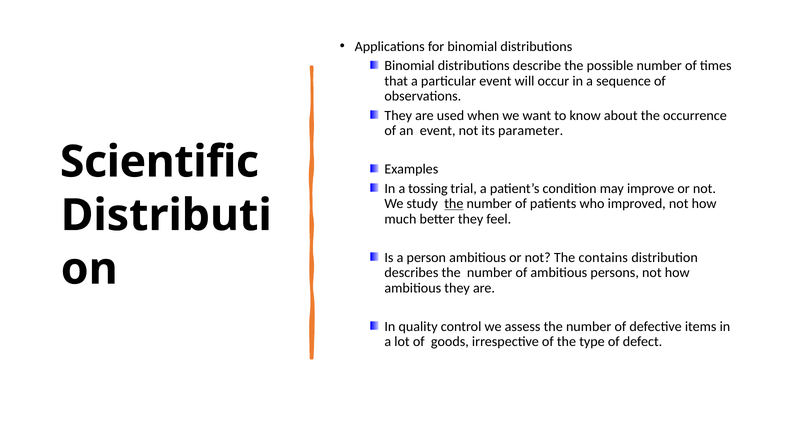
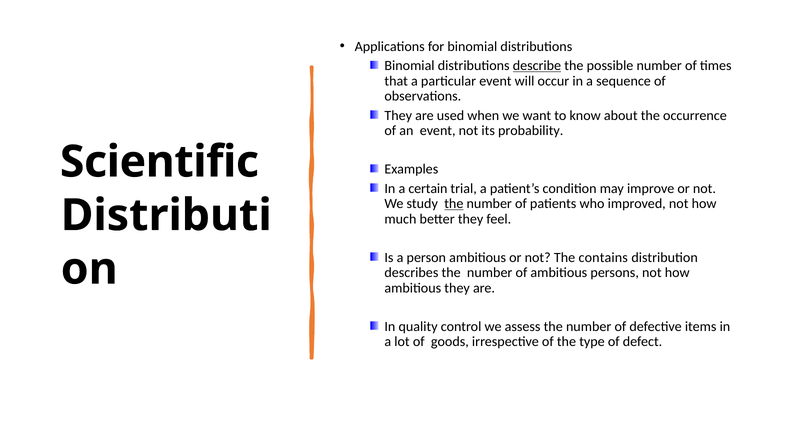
describe underline: none -> present (537, 66)
parameter: parameter -> probability (531, 131)
tossing: tossing -> certain (428, 189)
